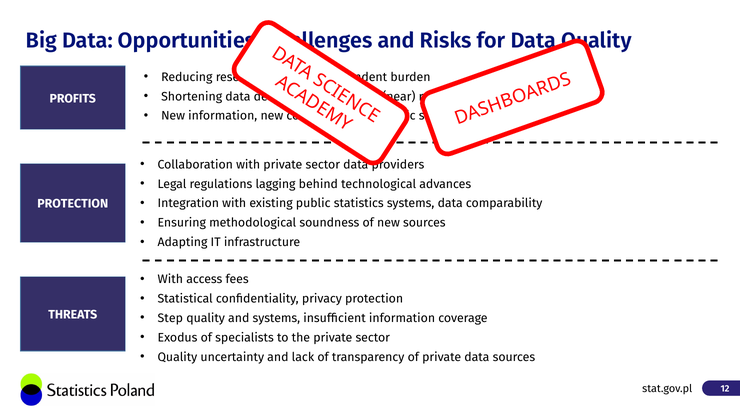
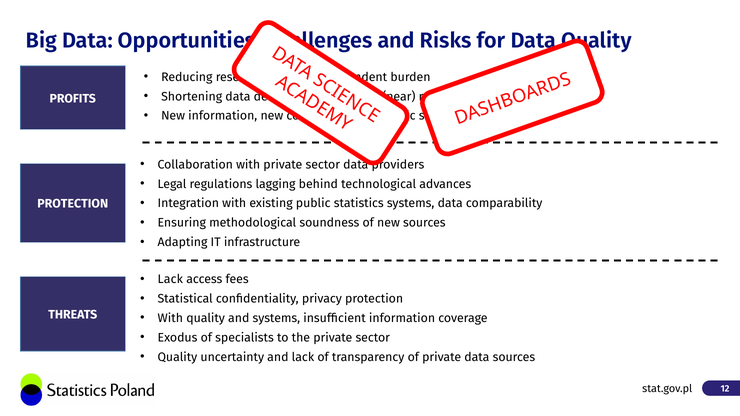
With: With -> Lack (170, 279)
Step: Step -> With (170, 318)
